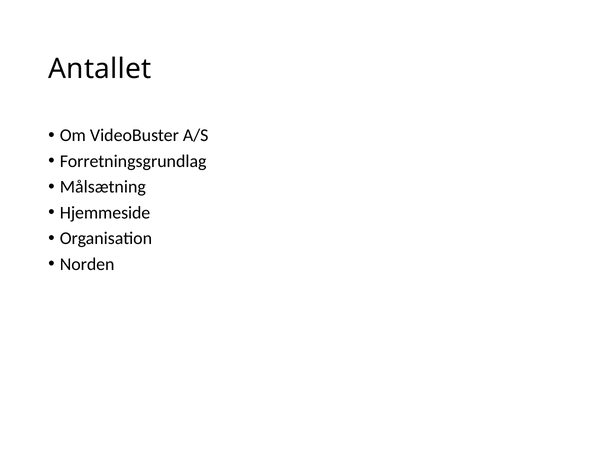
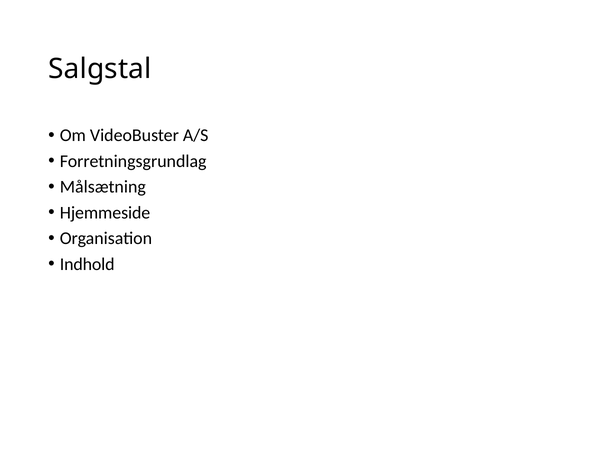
Antallet: Antallet -> Salgstal (100, 69)
Norden: Norden -> Indhold (87, 264)
